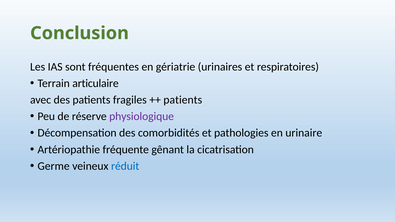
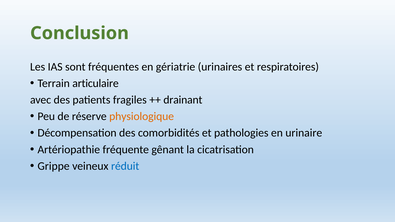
patients: patients -> drainant (183, 100)
physiologique colour: purple -> orange (142, 116)
Germe: Germe -> Grippe (54, 166)
